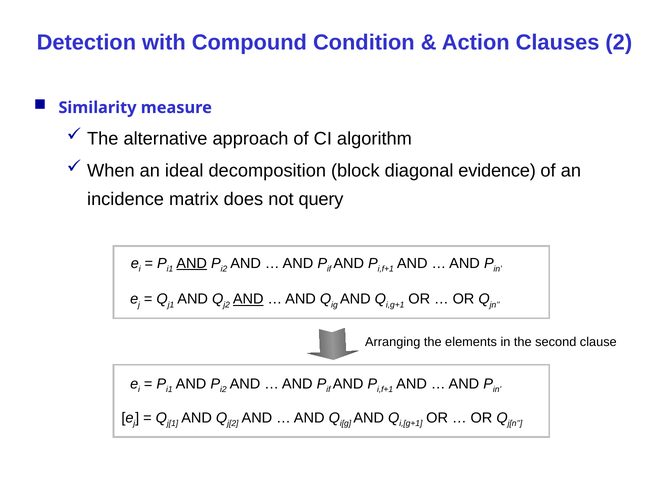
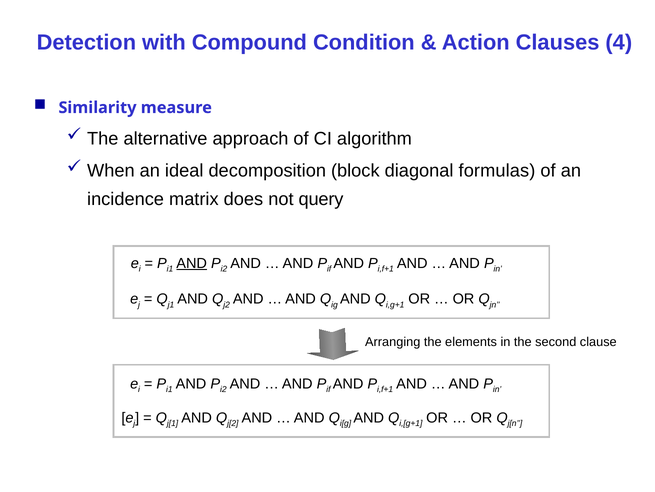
2: 2 -> 4 (619, 42)
evidence: evidence -> formulas (497, 171)
AND underline: present -> none (248, 299)
